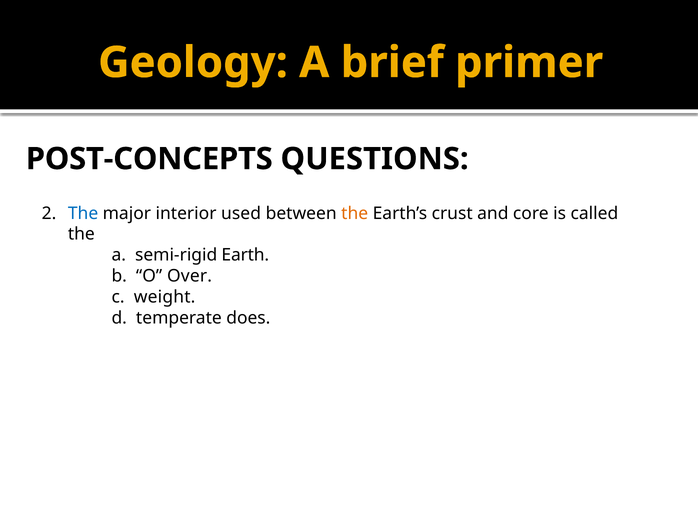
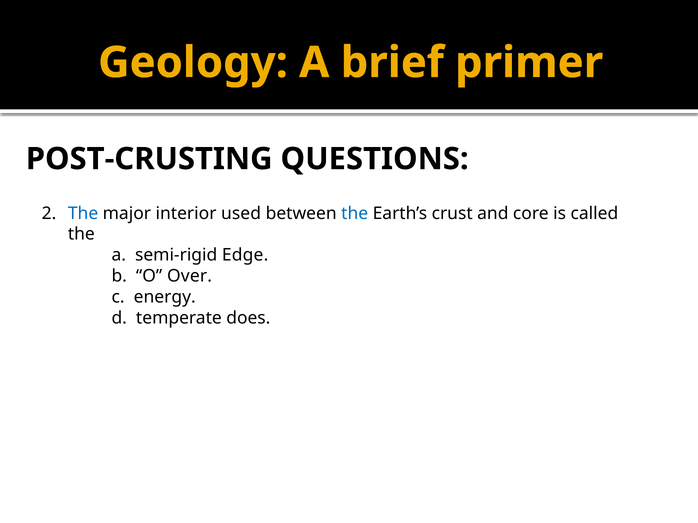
POST-CONCEPTS: POST-CONCEPTS -> POST-CRUSTING (149, 159)
the colour: orange -> blue (355, 213)
Earth: Earth -> Edge (245, 255)
weight: weight -> energy (165, 297)
